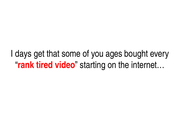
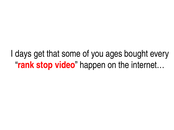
tired: tired -> stop (44, 65)
starting: starting -> happen (93, 65)
